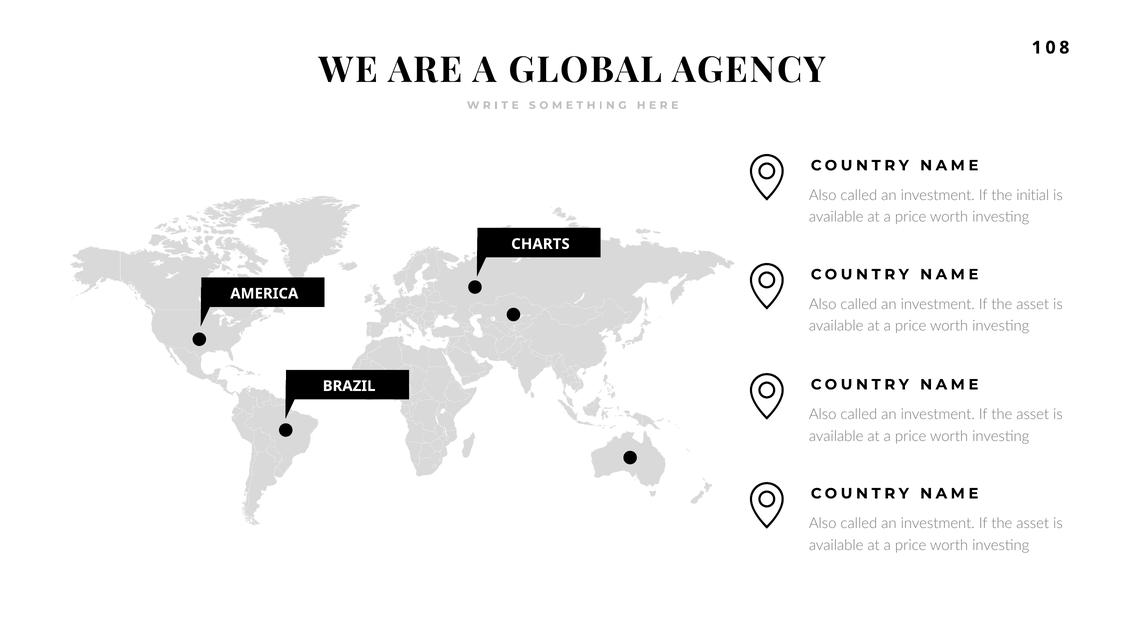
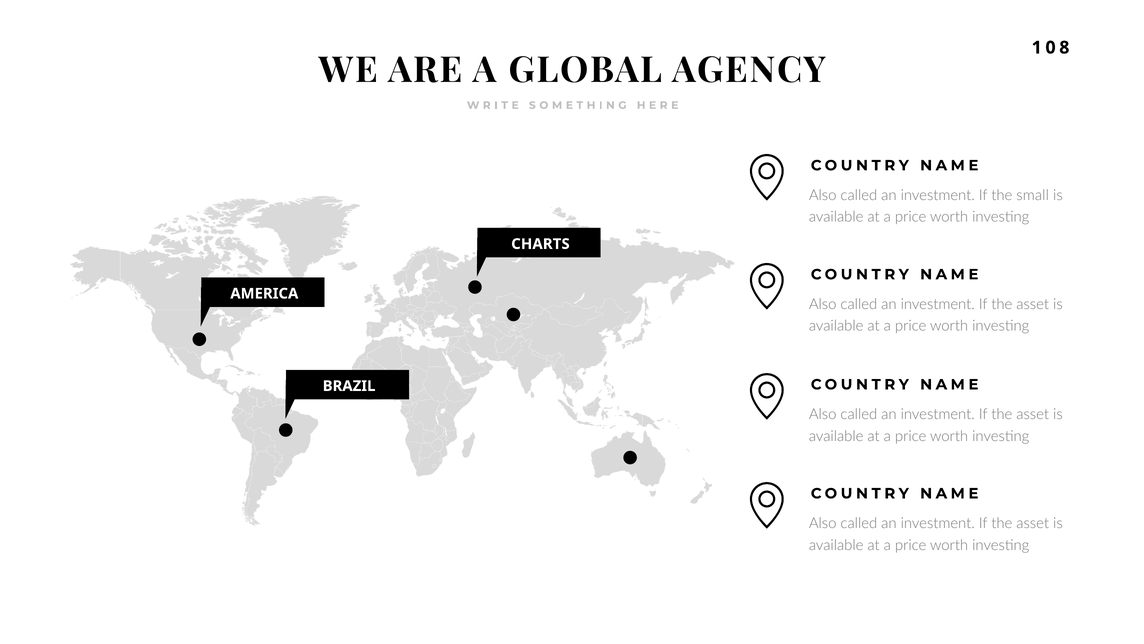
initial: initial -> small (1033, 195)
